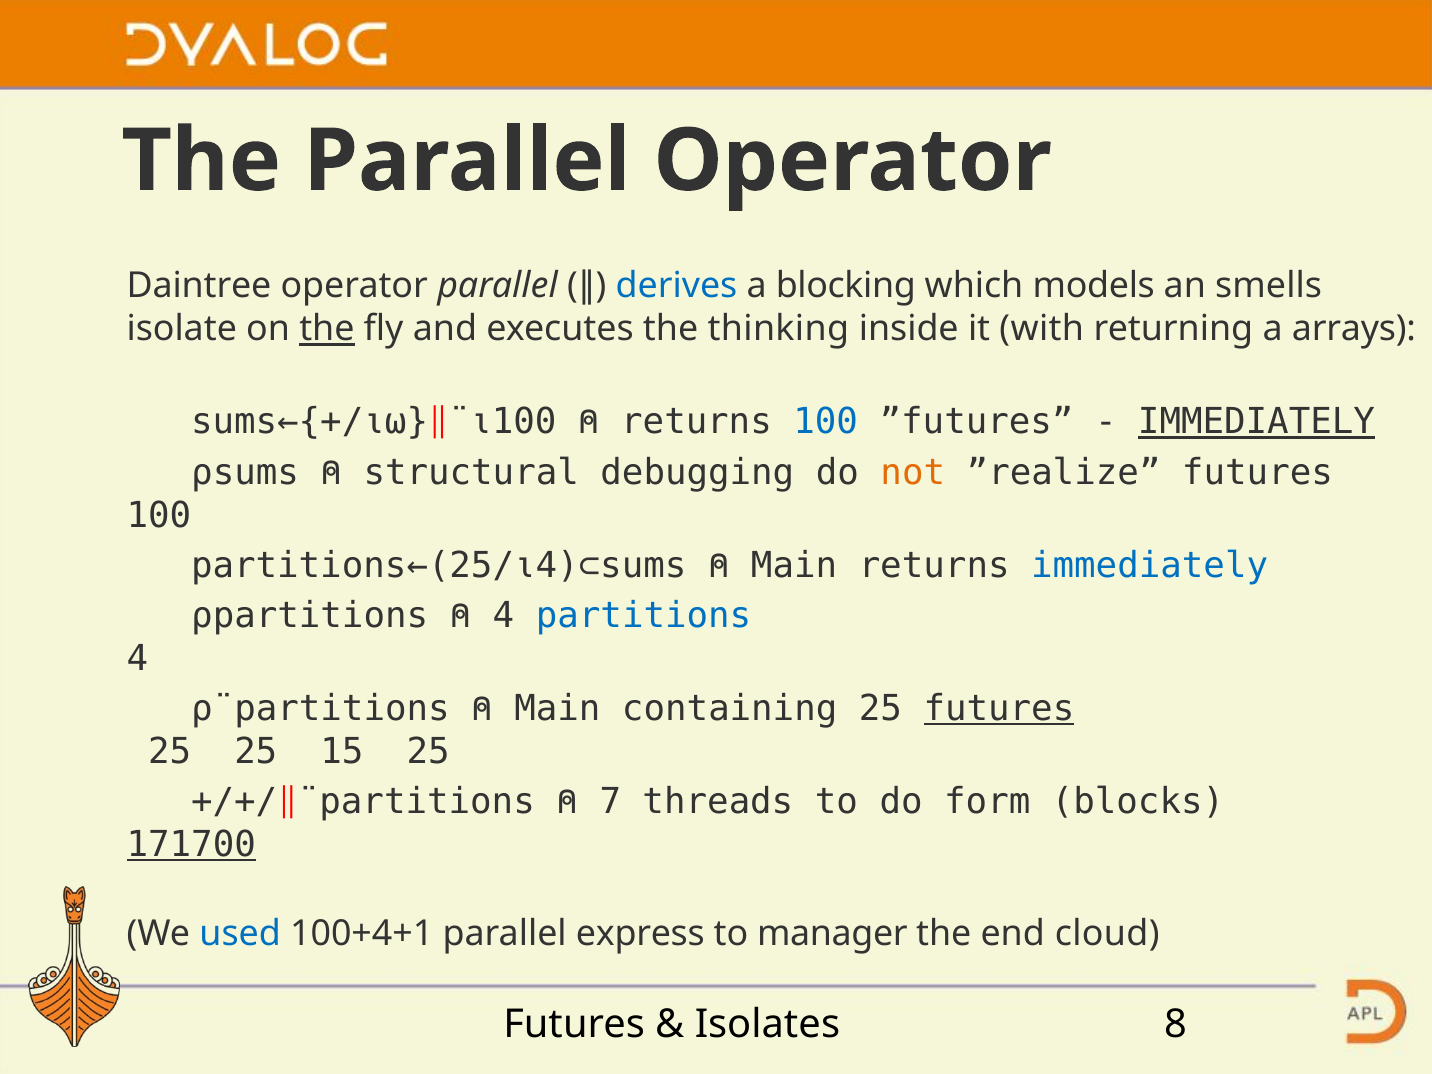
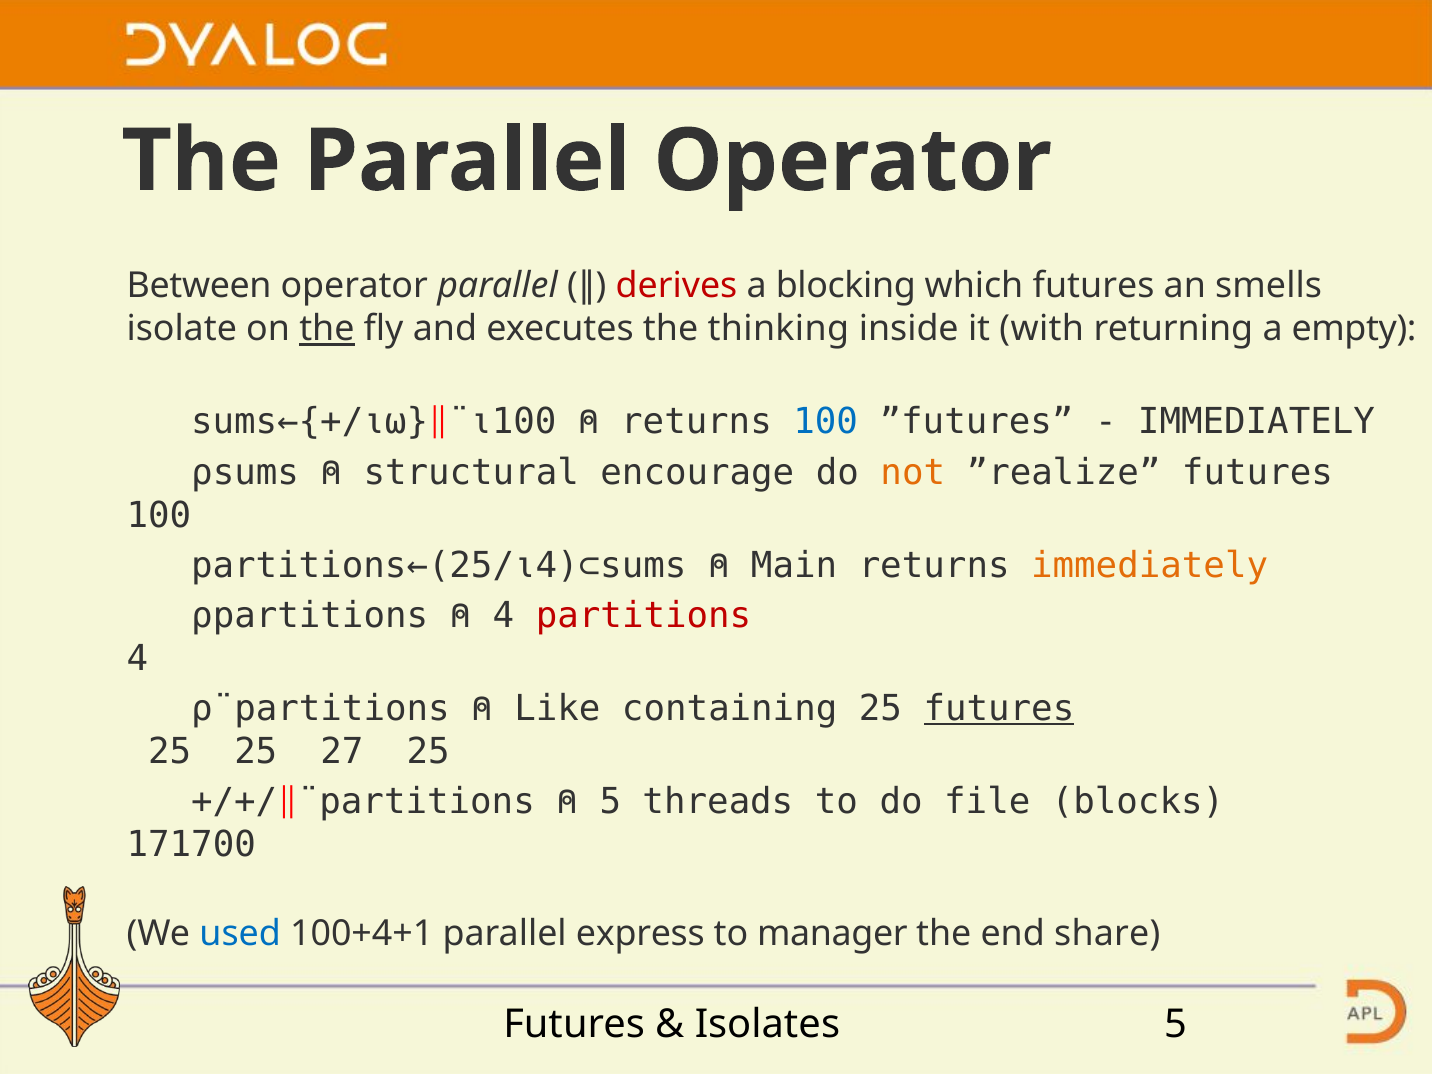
Daintree: Daintree -> Between (199, 286)
derives colour: blue -> red (677, 286)
which models: models -> futures (1094, 286)
arrays: arrays -> empty (1354, 329)
IMMEDIATELY underline: present -> none (1256, 422)
debugging: debugging -> encourage (697, 472)
immediately colour: blue -> orange (1150, 565)
partitions colour: blue -> red (644, 615)
Main: Main -> Like (557, 709)
15: 15 -> 27 (342, 751)
7: 7 -> 5 (610, 802)
form: form -> file (987, 802)
171700 underline: present -> none (191, 845)
cloud: cloud -> share (1107, 934)
Isolates 8: 8 -> 5 (1175, 1024)
